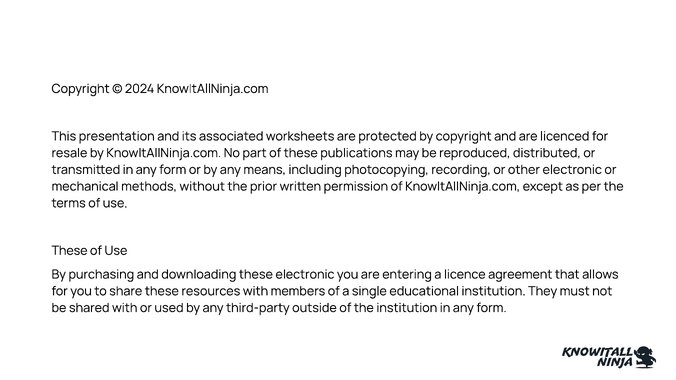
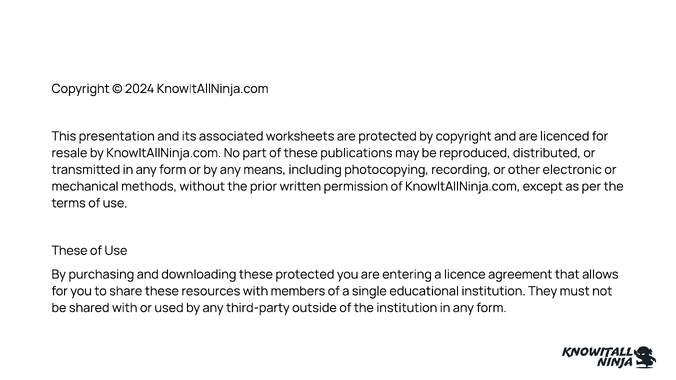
these electronic: electronic -> protected (305, 275)
